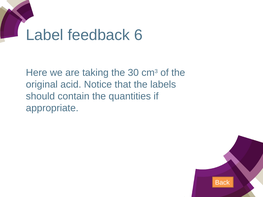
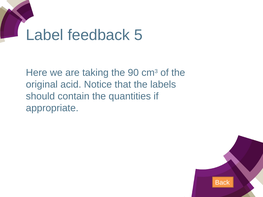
6: 6 -> 5 (138, 35)
30: 30 -> 90 (133, 73)
